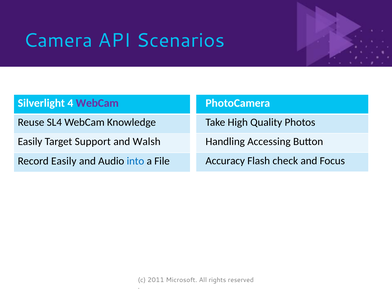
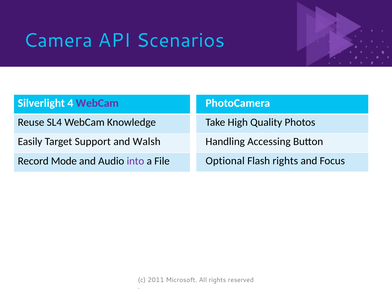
Accuracy: Accuracy -> Optional (225, 161)
Flash check: check -> rights (285, 161)
Record Easily: Easily -> Mode (64, 161)
into colour: blue -> purple (135, 161)
